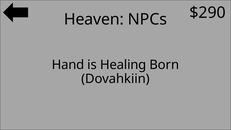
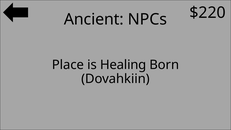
$290: $290 -> $220 (208, 13)
Heaven: Heaven -> Ancient (94, 19)
Hand: Hand -> Place (68, 65)
